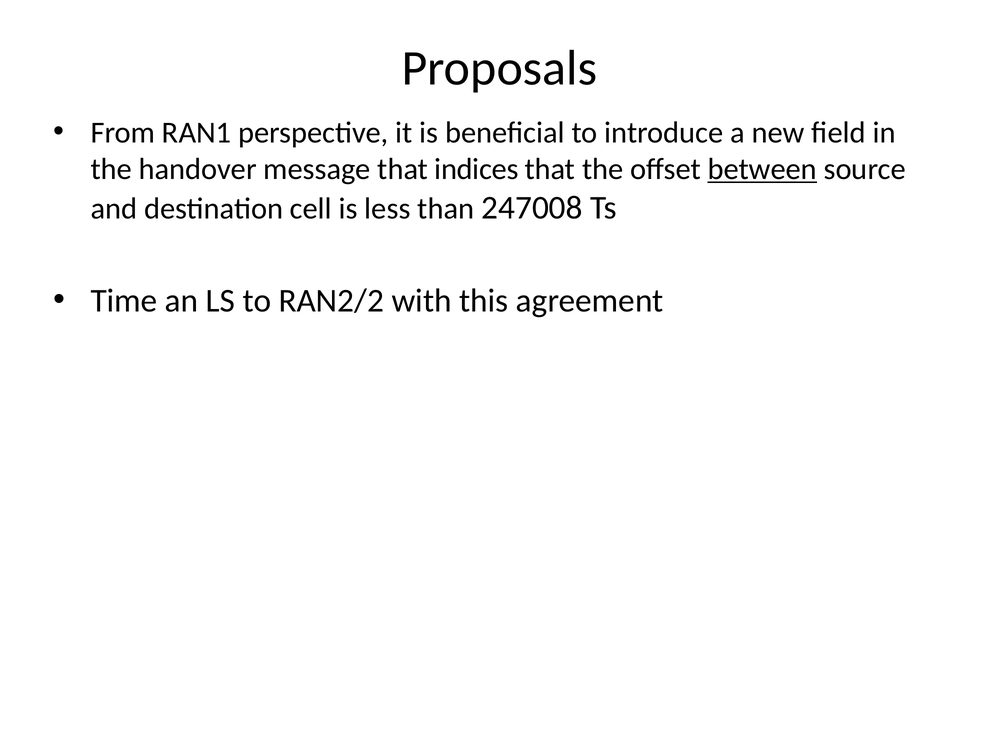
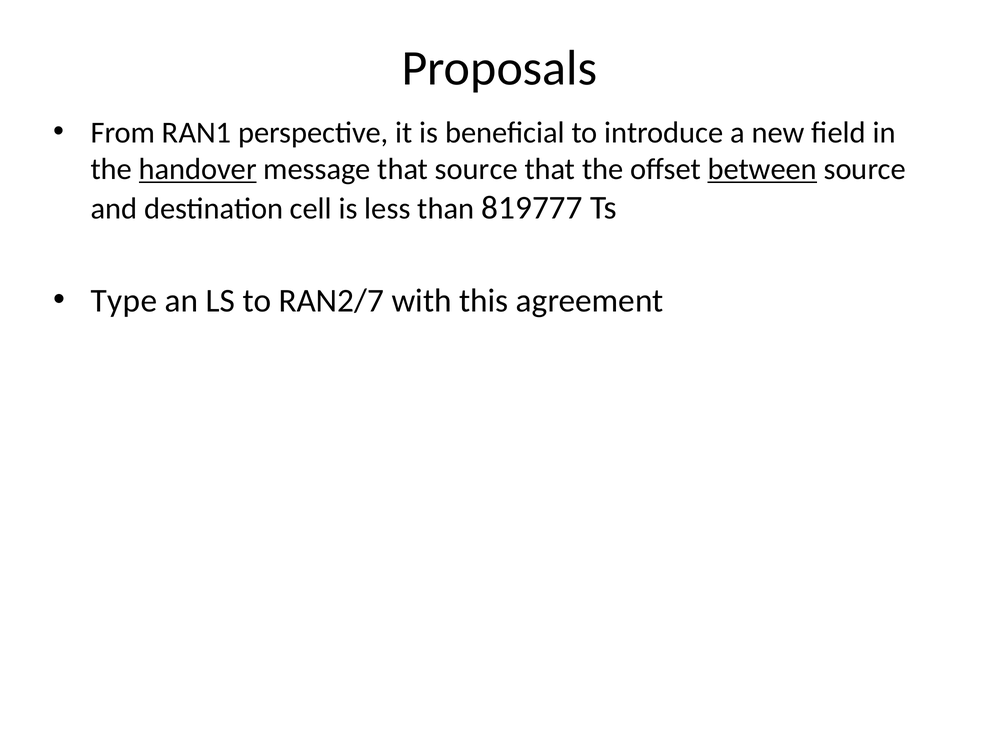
handover underline: none -> present (198, 169)
that indices: indices -> source (476, 169)
247008: 247008 -> 819777 (532, 208)
Time: Time -> Type (124, 301)
RAN2/2: RAN2/2 -> RAN2/7 (331, 301)
